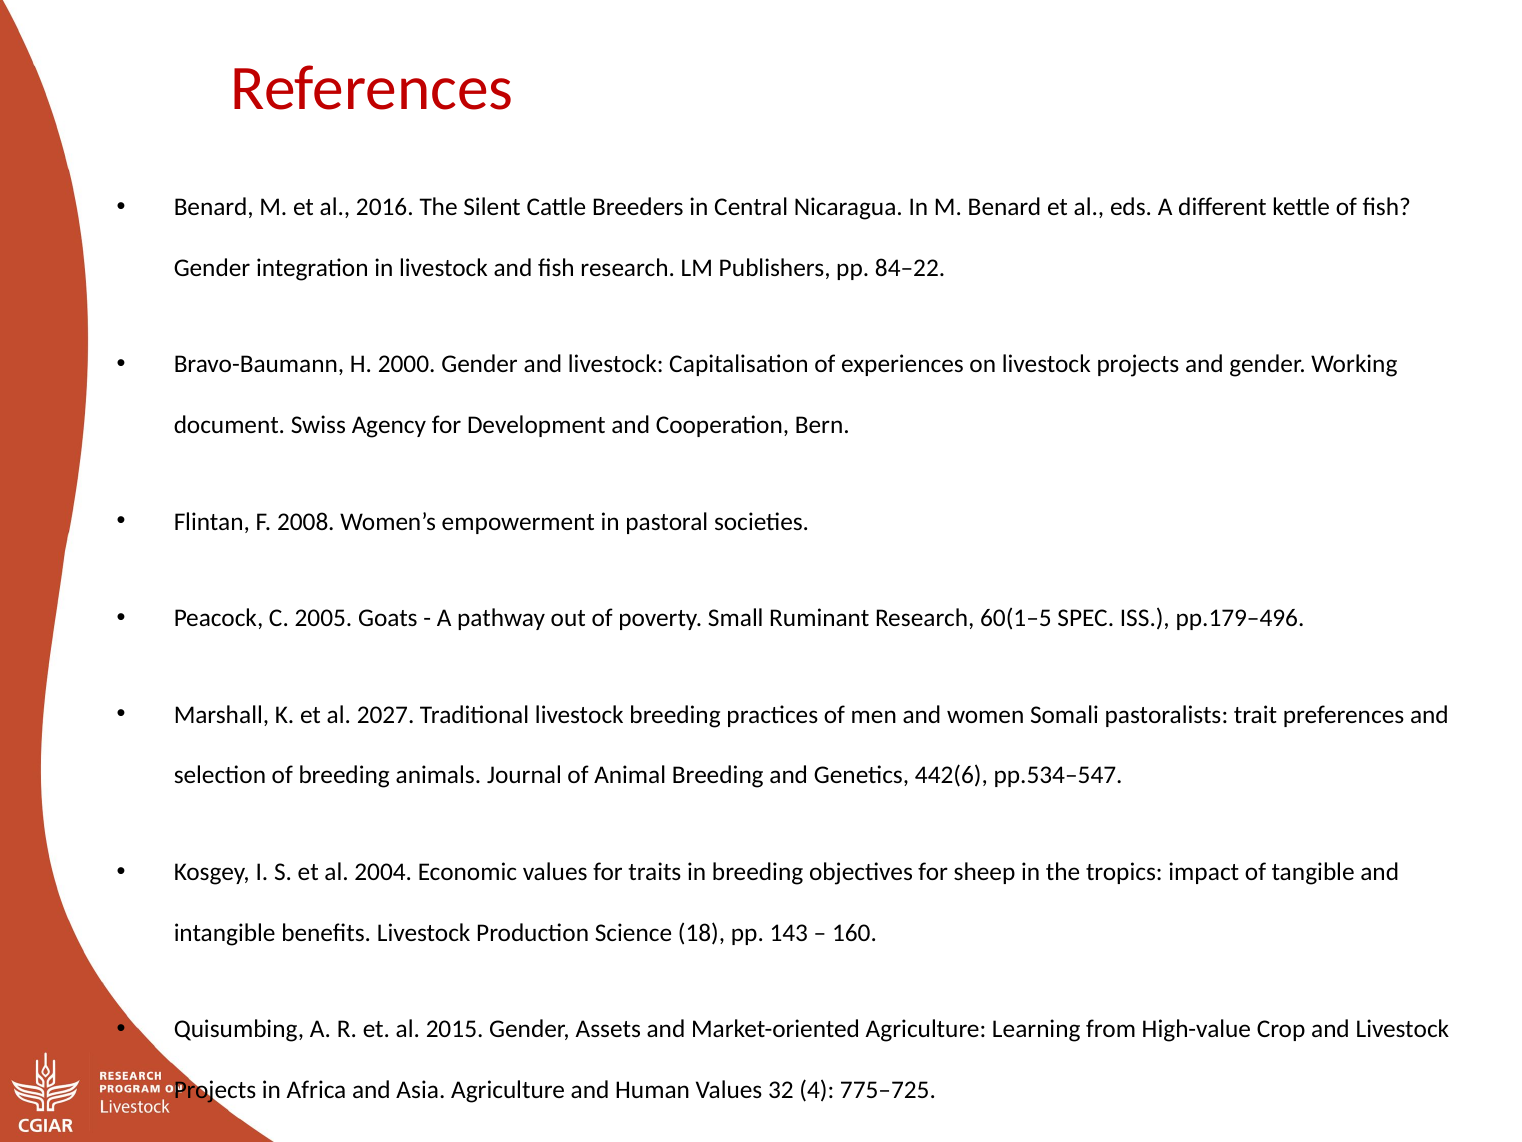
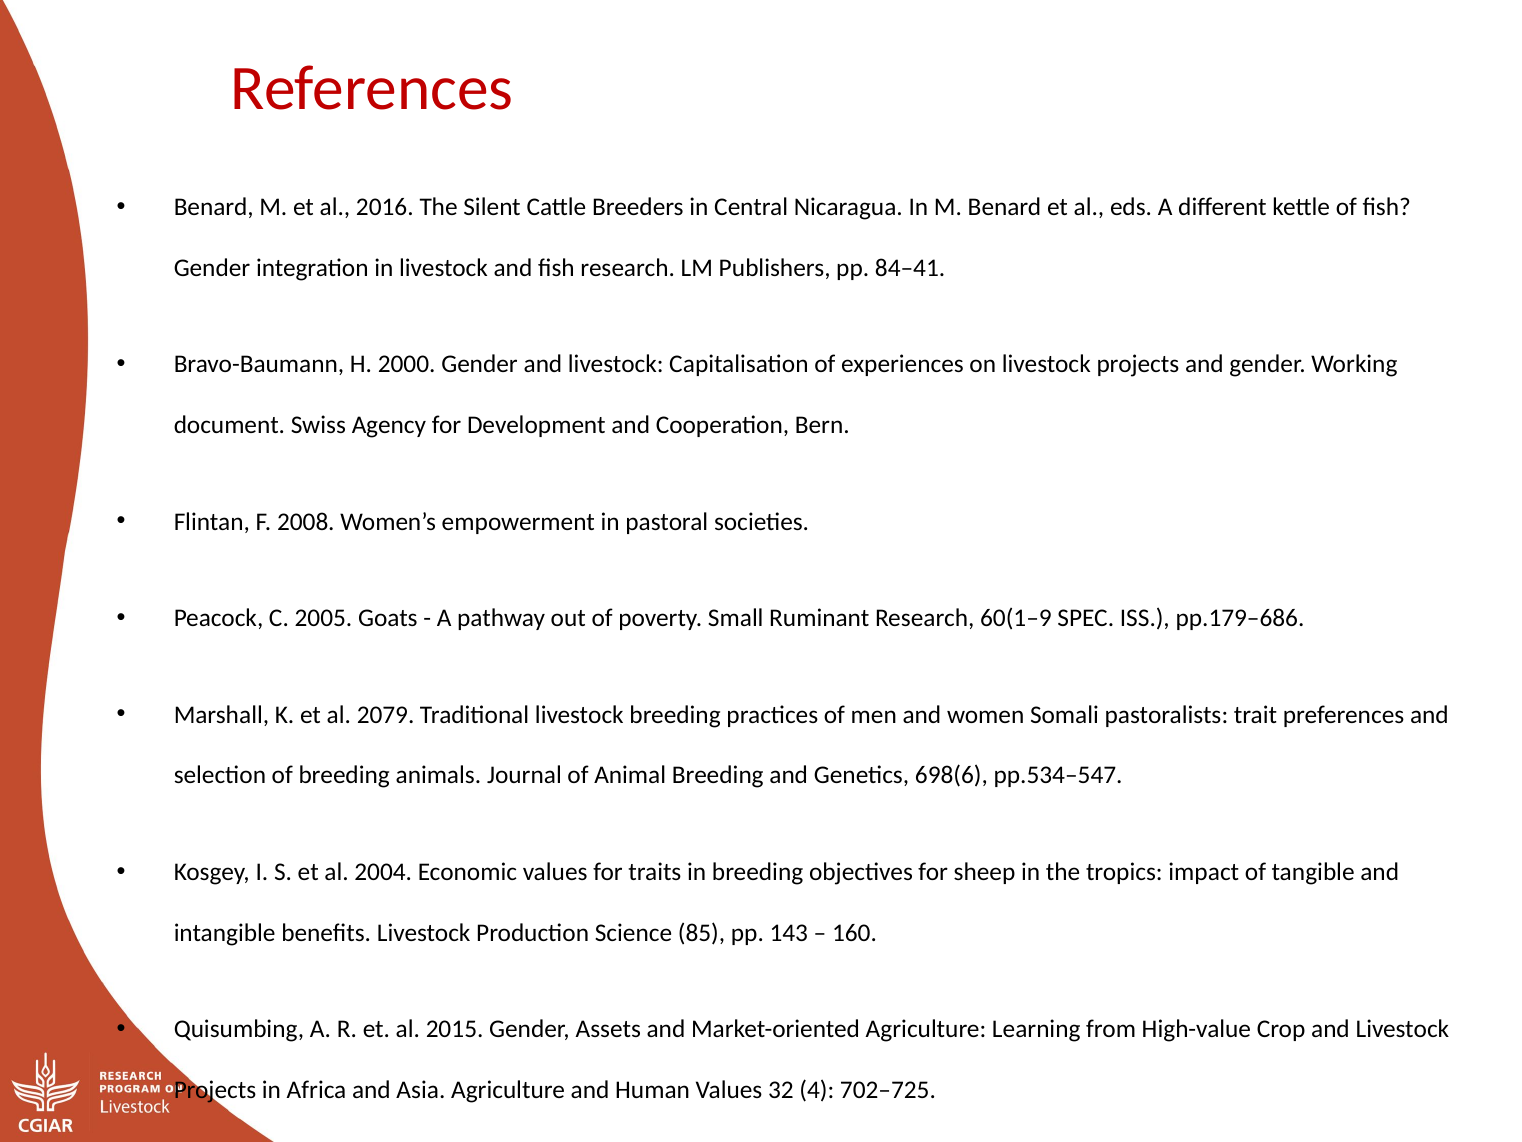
84–22: 84–22 -> 84–41 (910, 268)
60(1–5: 60(1–5 -> 60(1–9 (1016, 618)
pp.179–496: pp.179–496 -> pp.179–686 (1240, 618)
2027: 2027 -> 2079 (386, 714)
442(6: 442(6 -> 698(6 (951, 775)
18: 18 -> 85 (702, 933)
775–725: 775–725 -> 702–725 (888, 1090)
